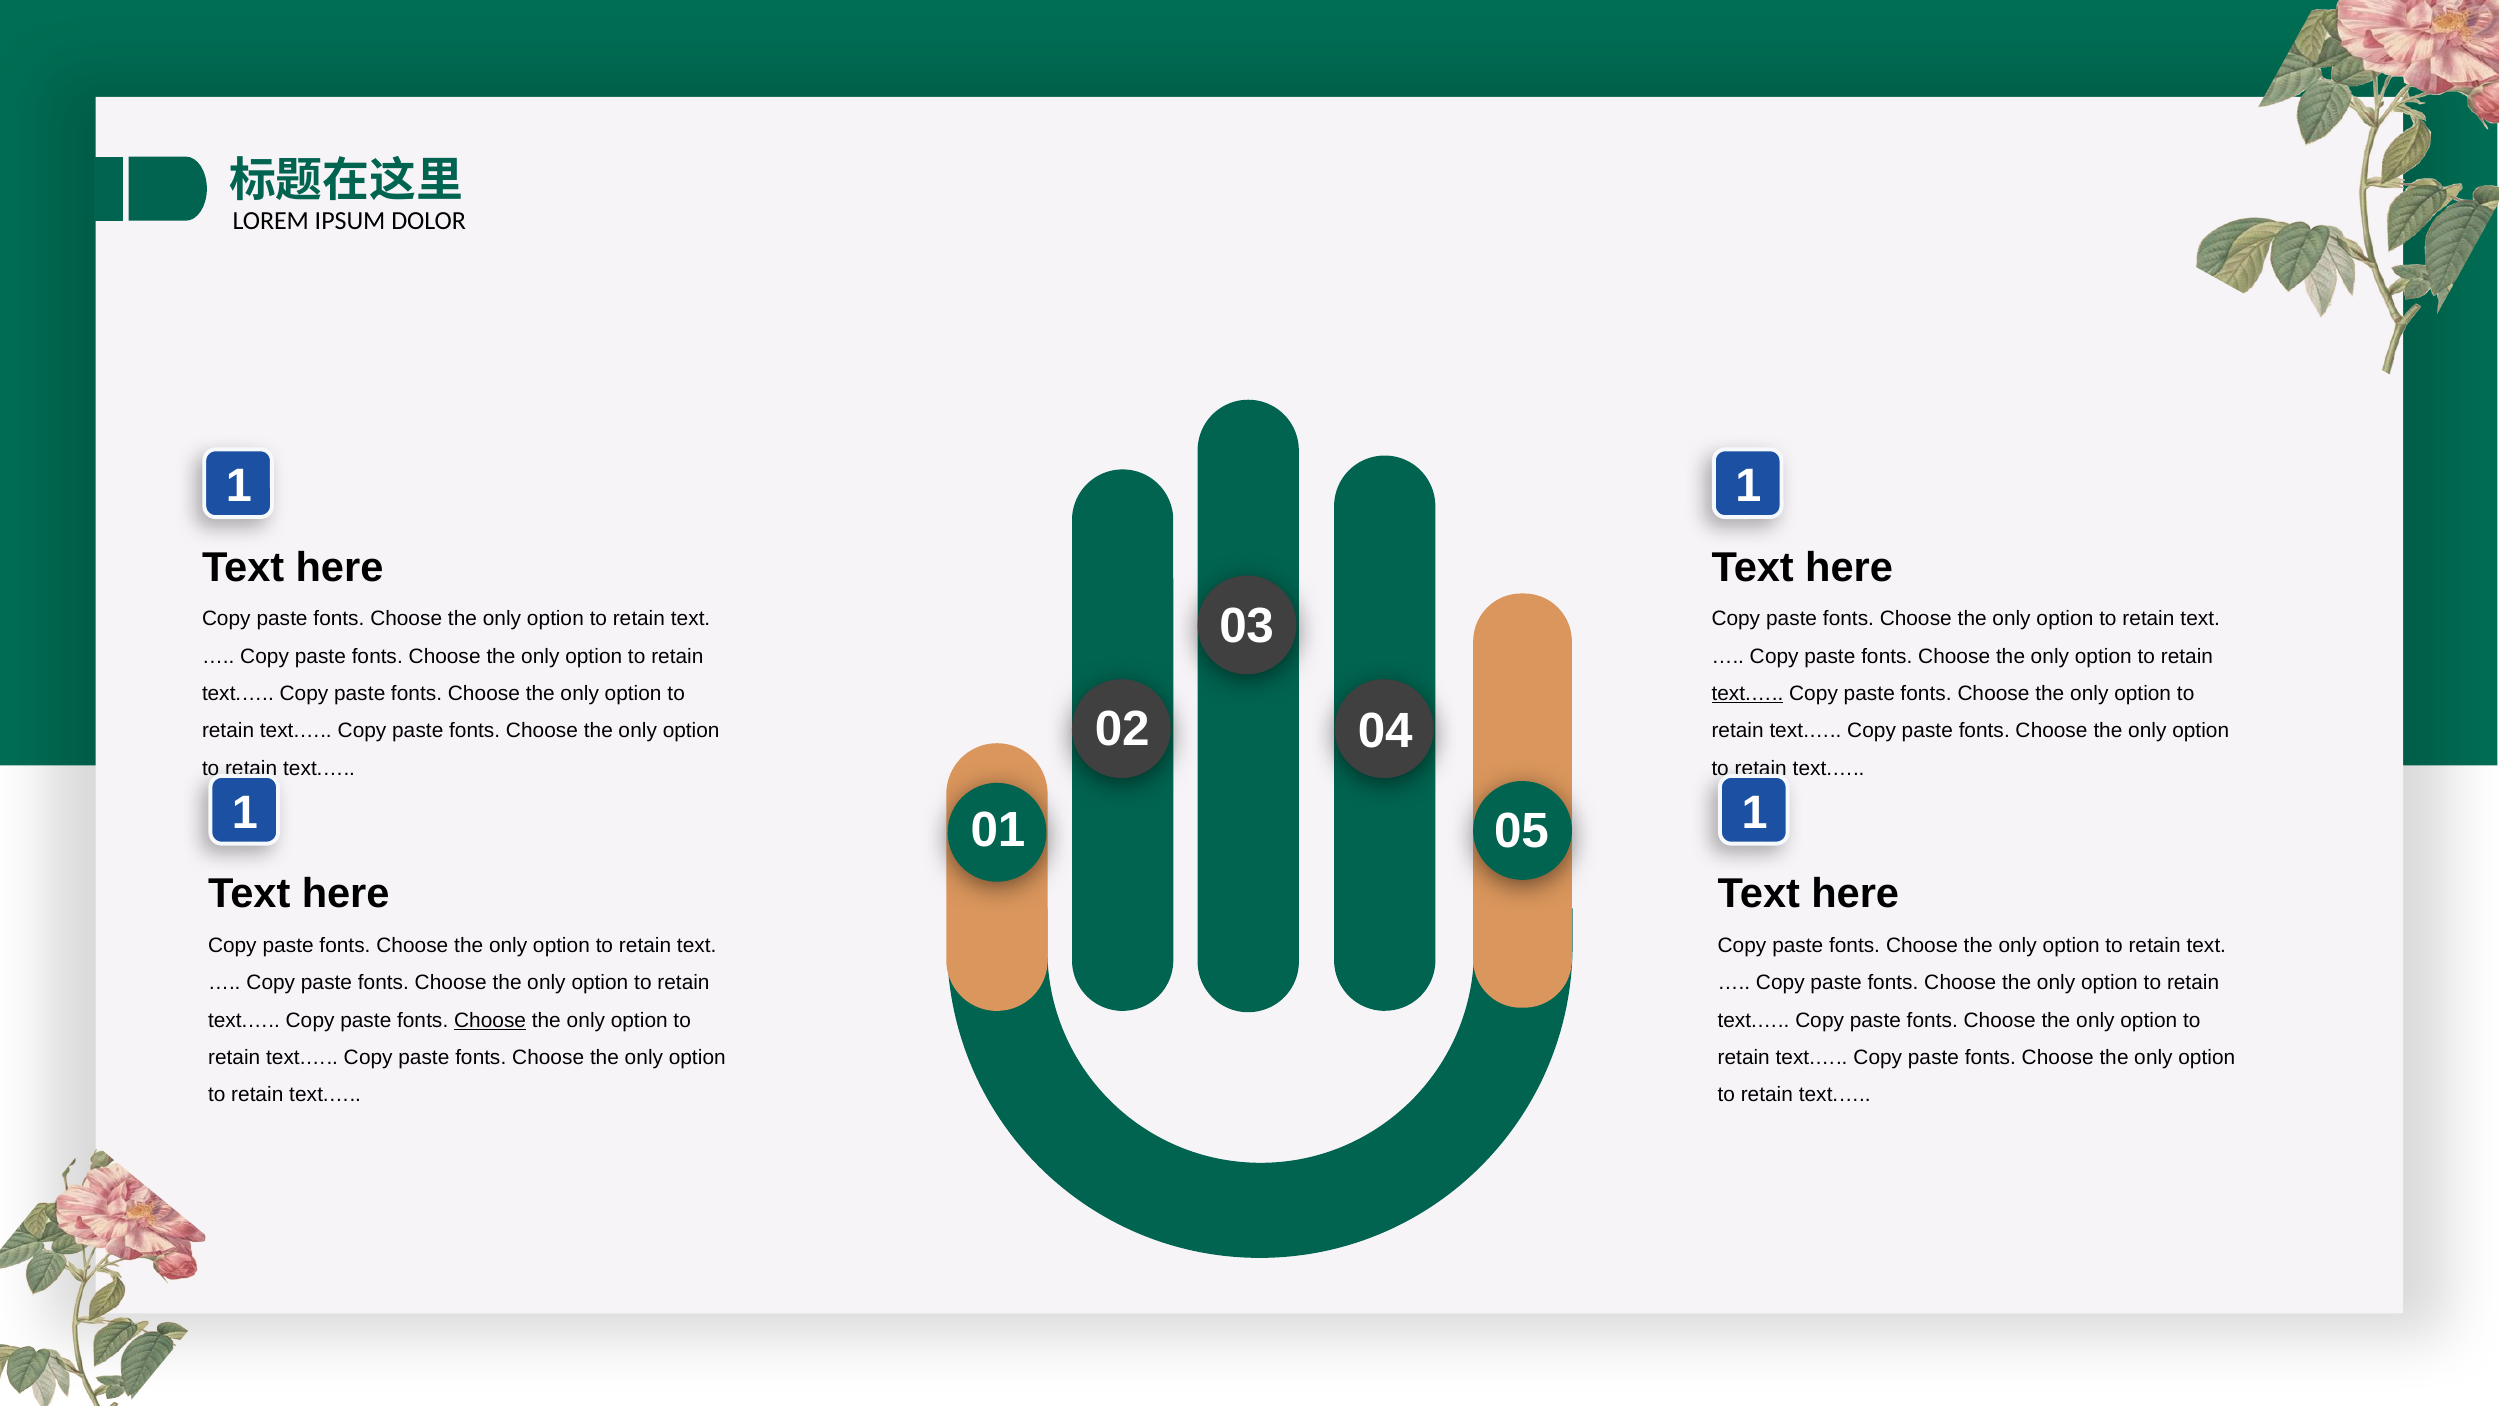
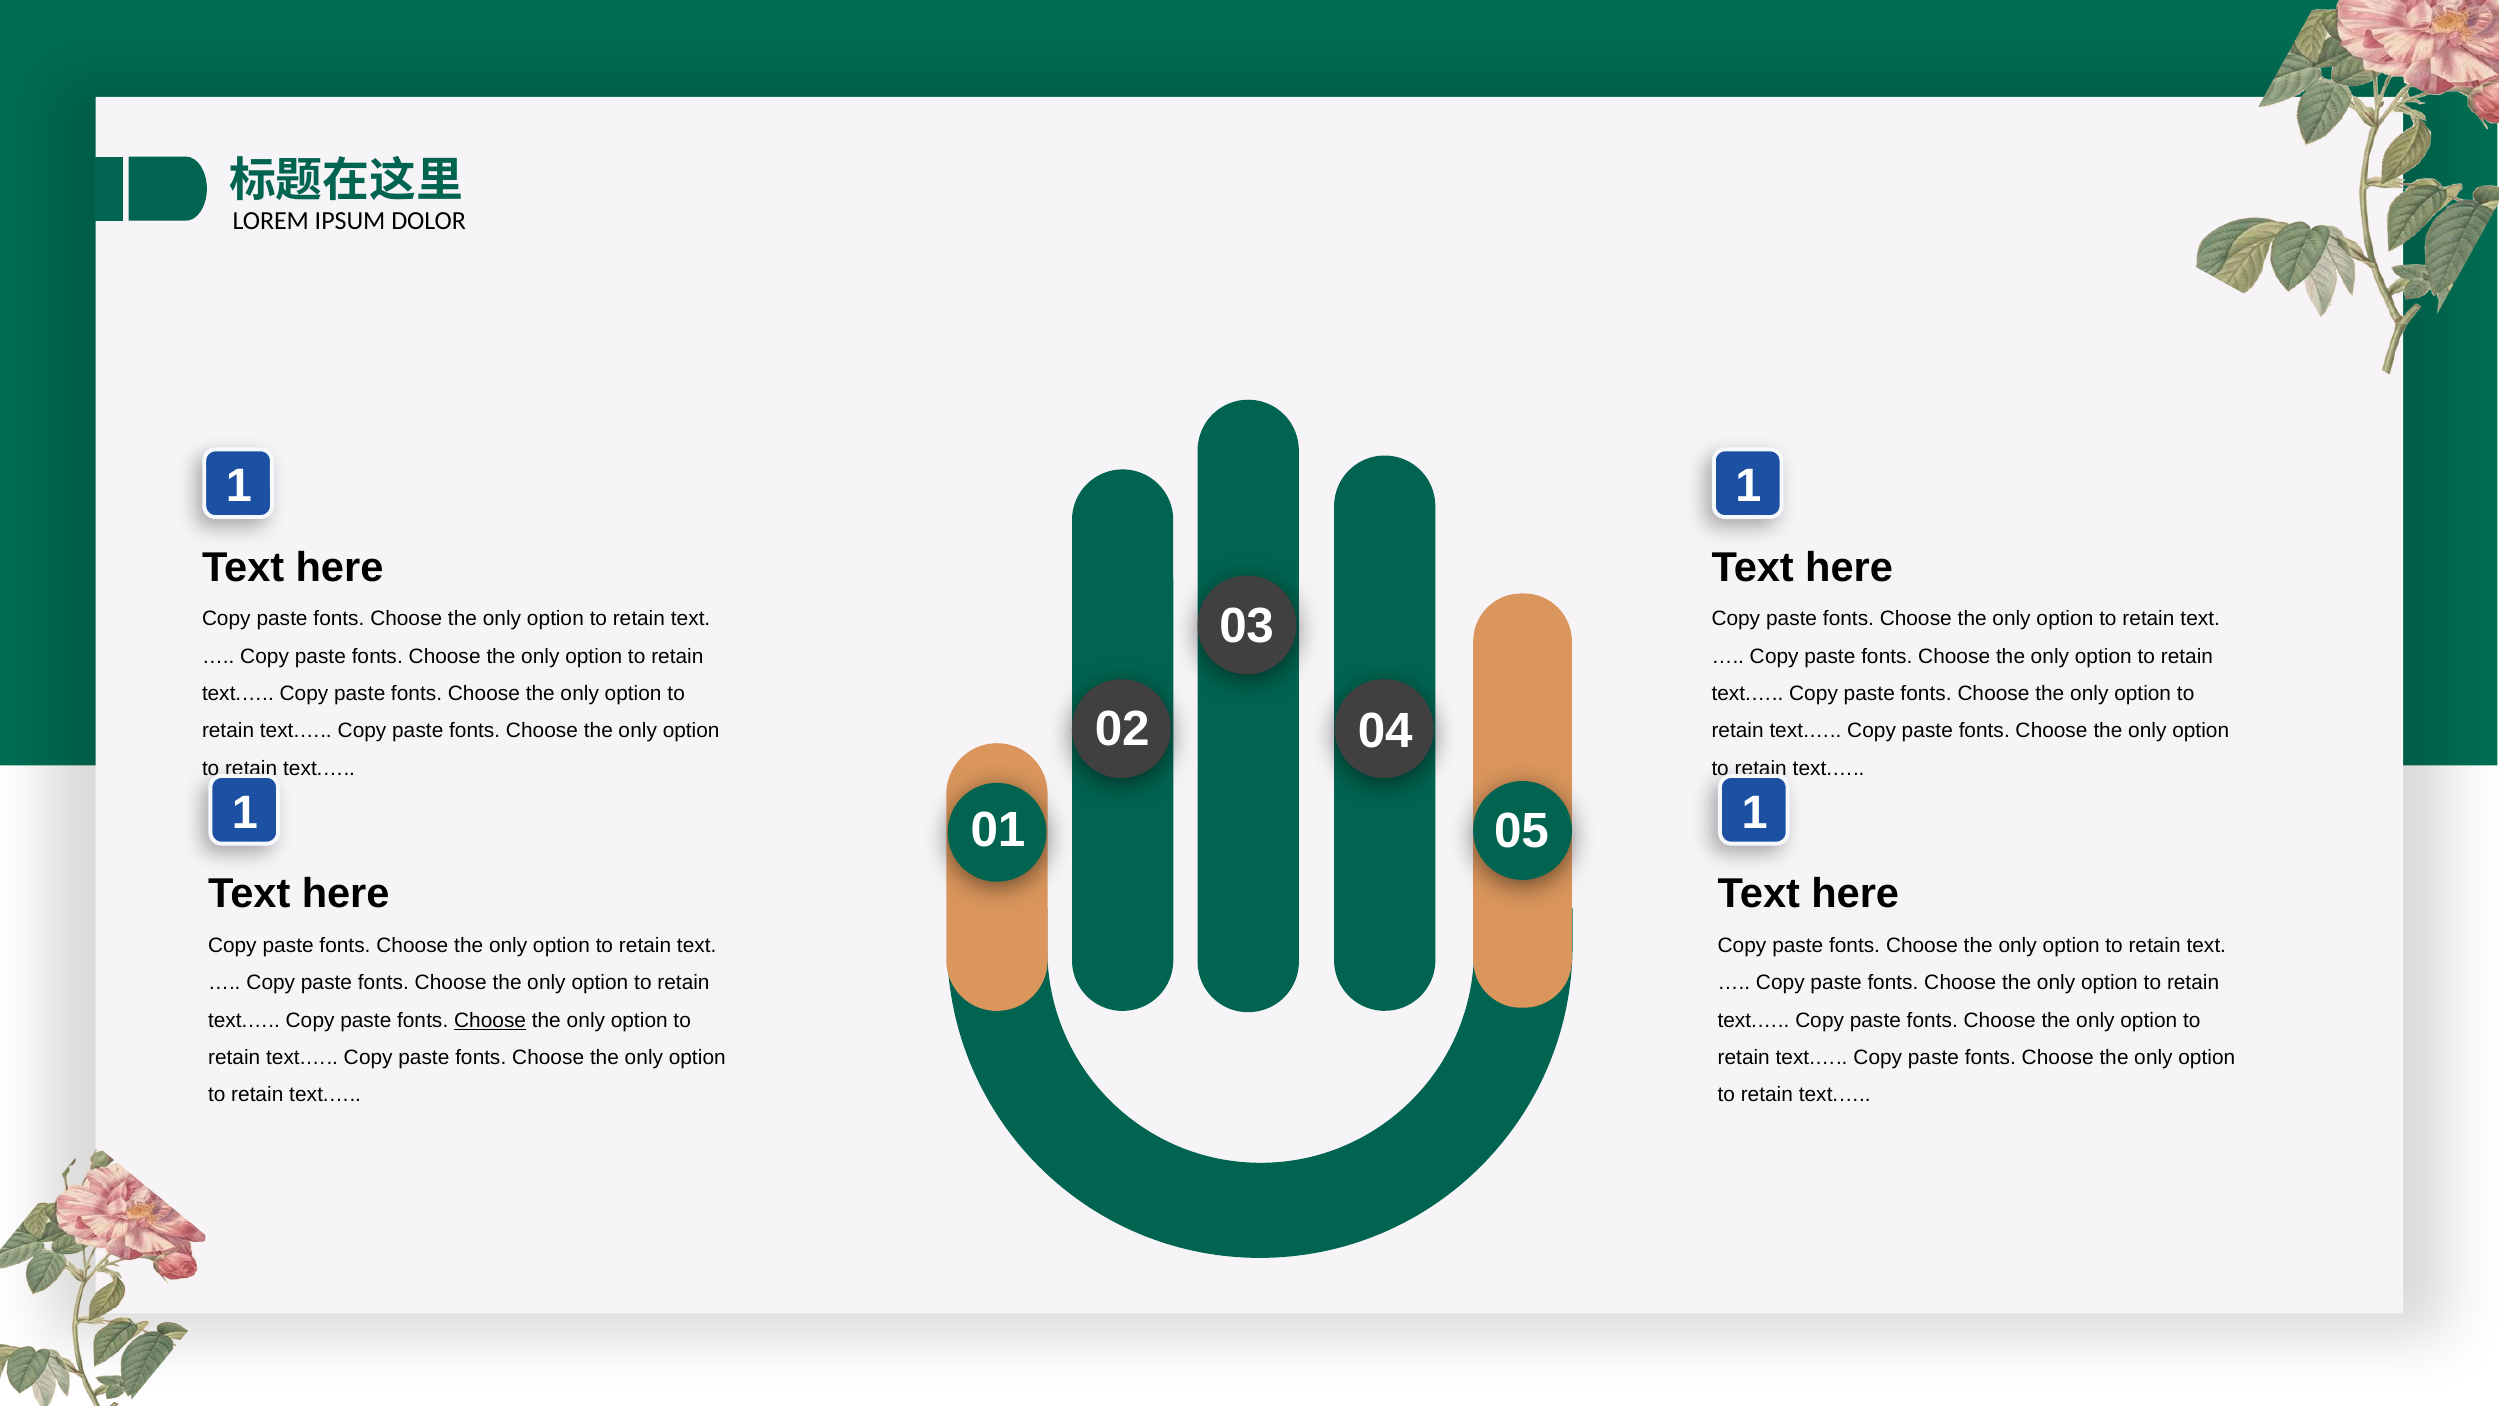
text.… underline: present -> none (1747, 694)
